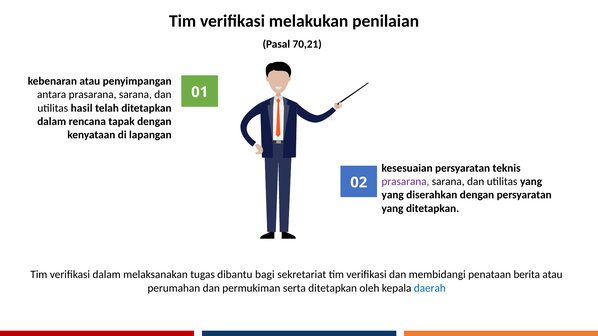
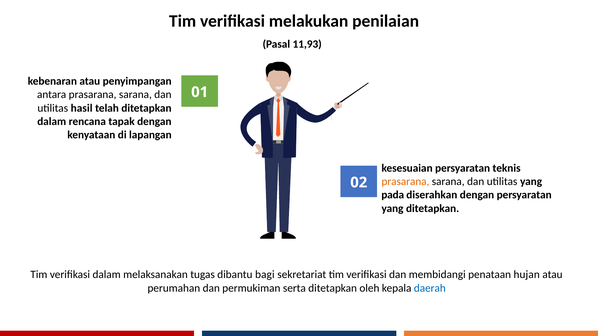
70,21: 70,21 -> 11,93 (307, 44)
prasarana colour: purple -> orange (405, 182)
yang: yang -> pada (393, 195)
berita: berita -> hujan (527, 275)
